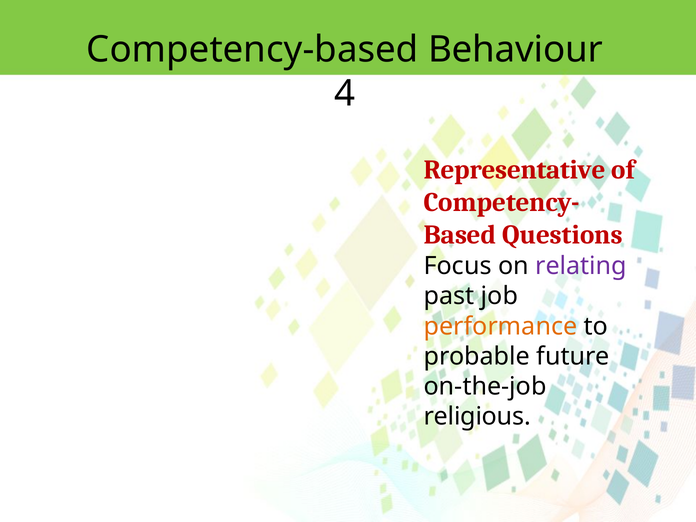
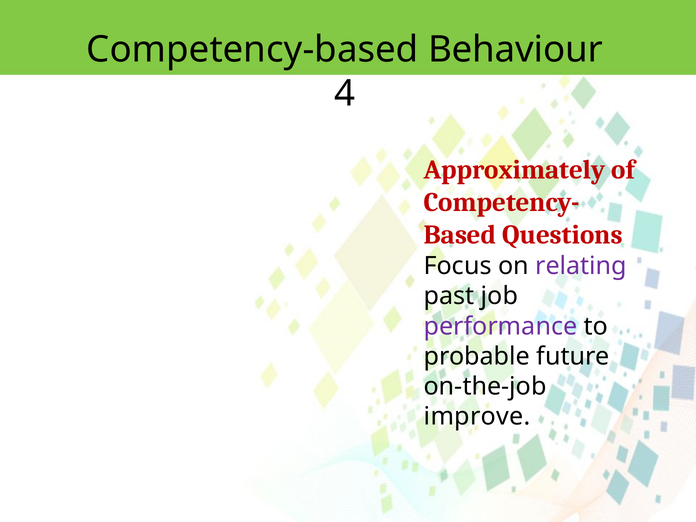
Representative: Representative -> Approximately (515, 170)
performance colour: orange -> purple (501, 326)
religious: religious -> improve (477, 417)
